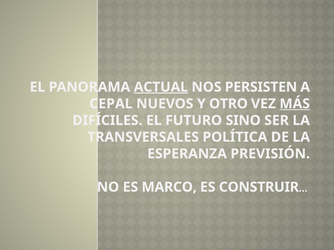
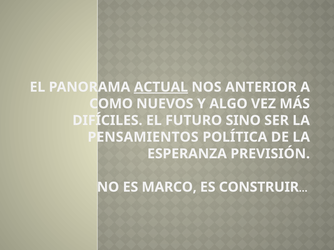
PERSISTEN: PERSISTEN -> ANTERIOR (261, 87)
CEPAL: CEPAL -> COMO (111, 104)
OTRO: OTRO -> ALGO (228, 104)
MÁS underline: present -> none (295, 104)
TRANSVERSALES: TRANSVERSALES -> PENSAMIENTOS (143, 137)
